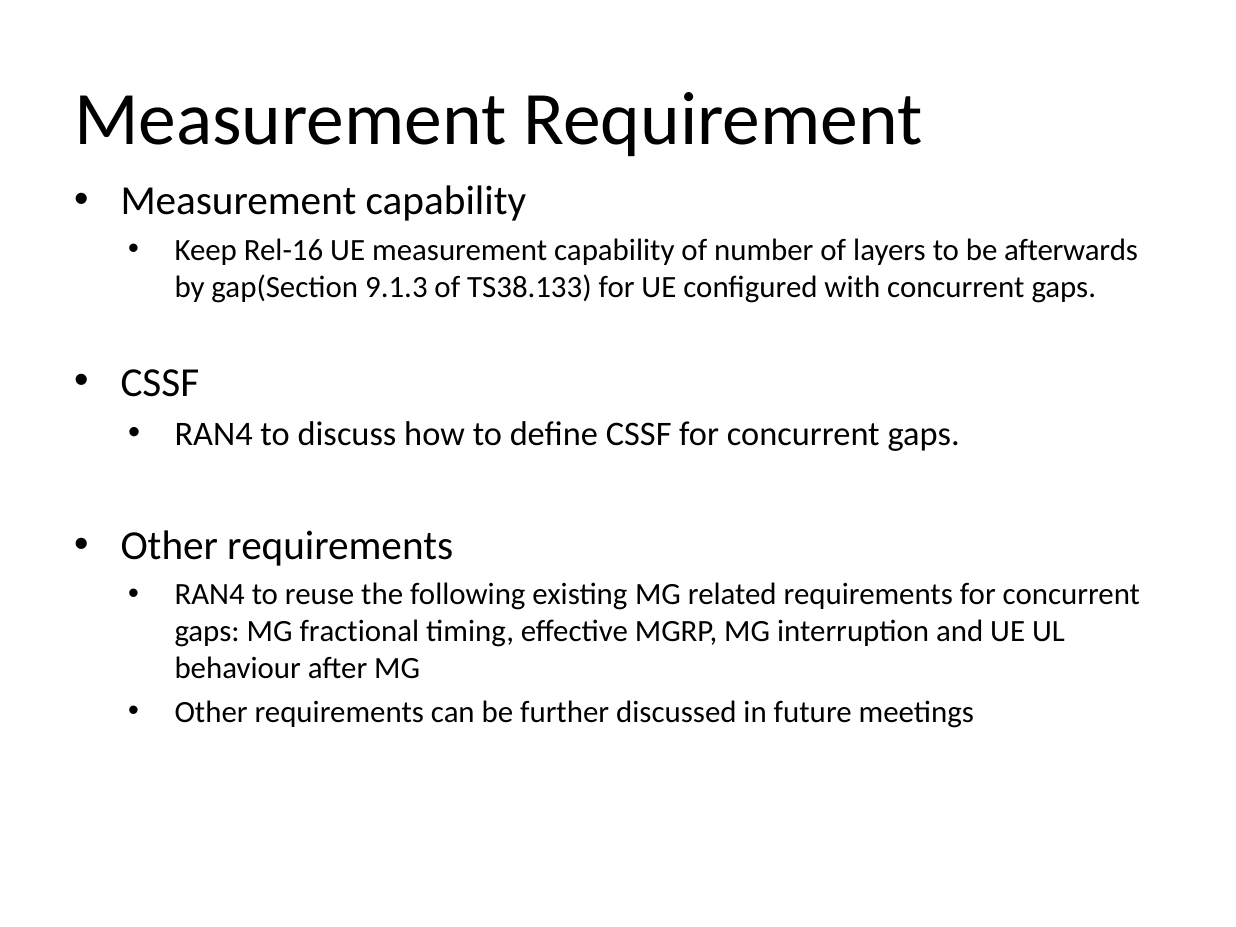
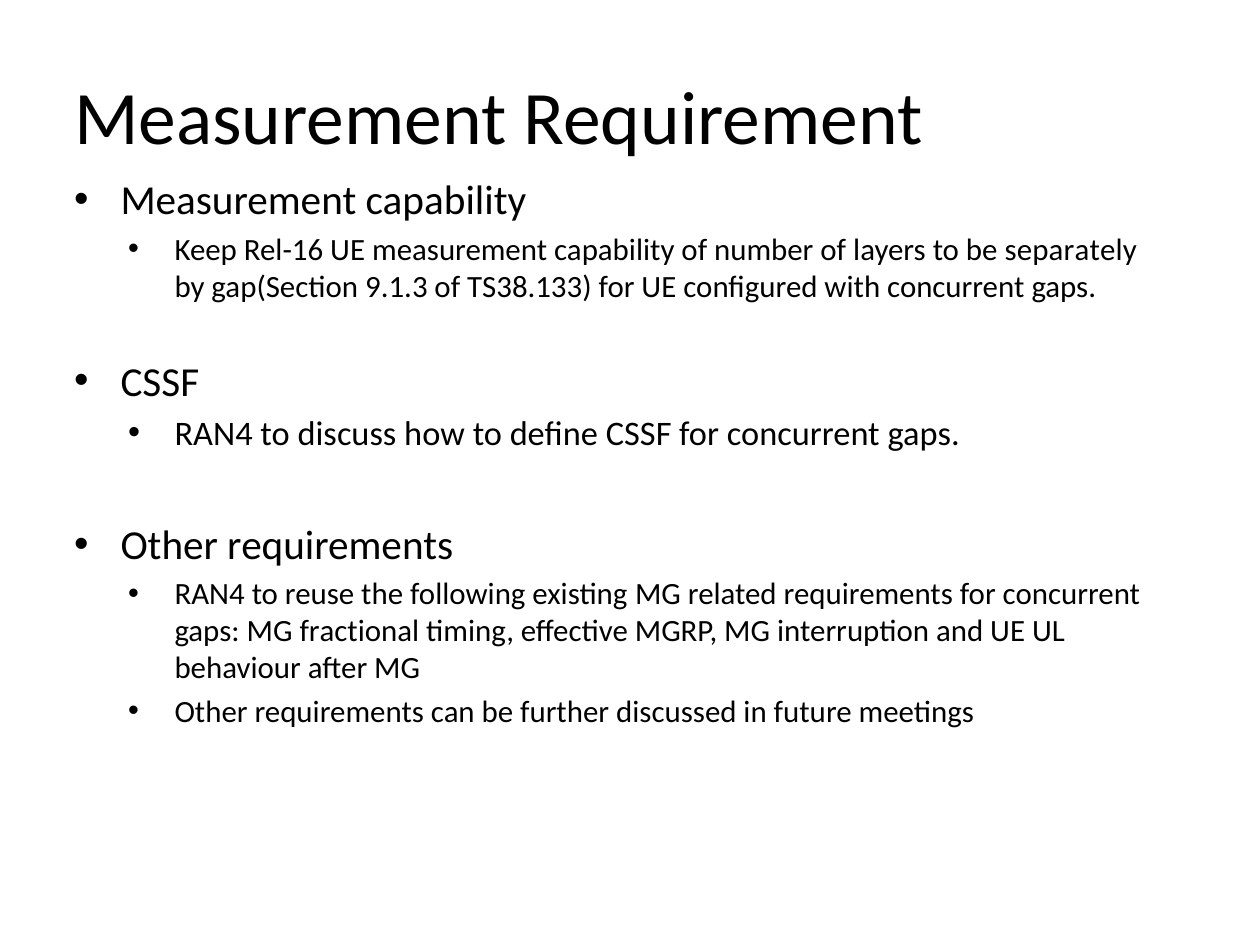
afterwards: afterwards -> separately (1071, 250)
